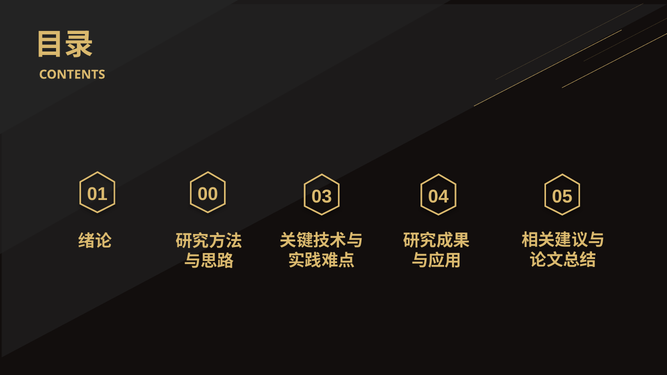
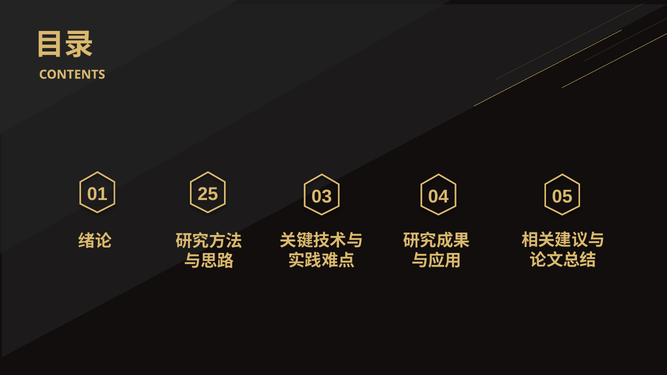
00: 00 -> 25 (208, 194)
